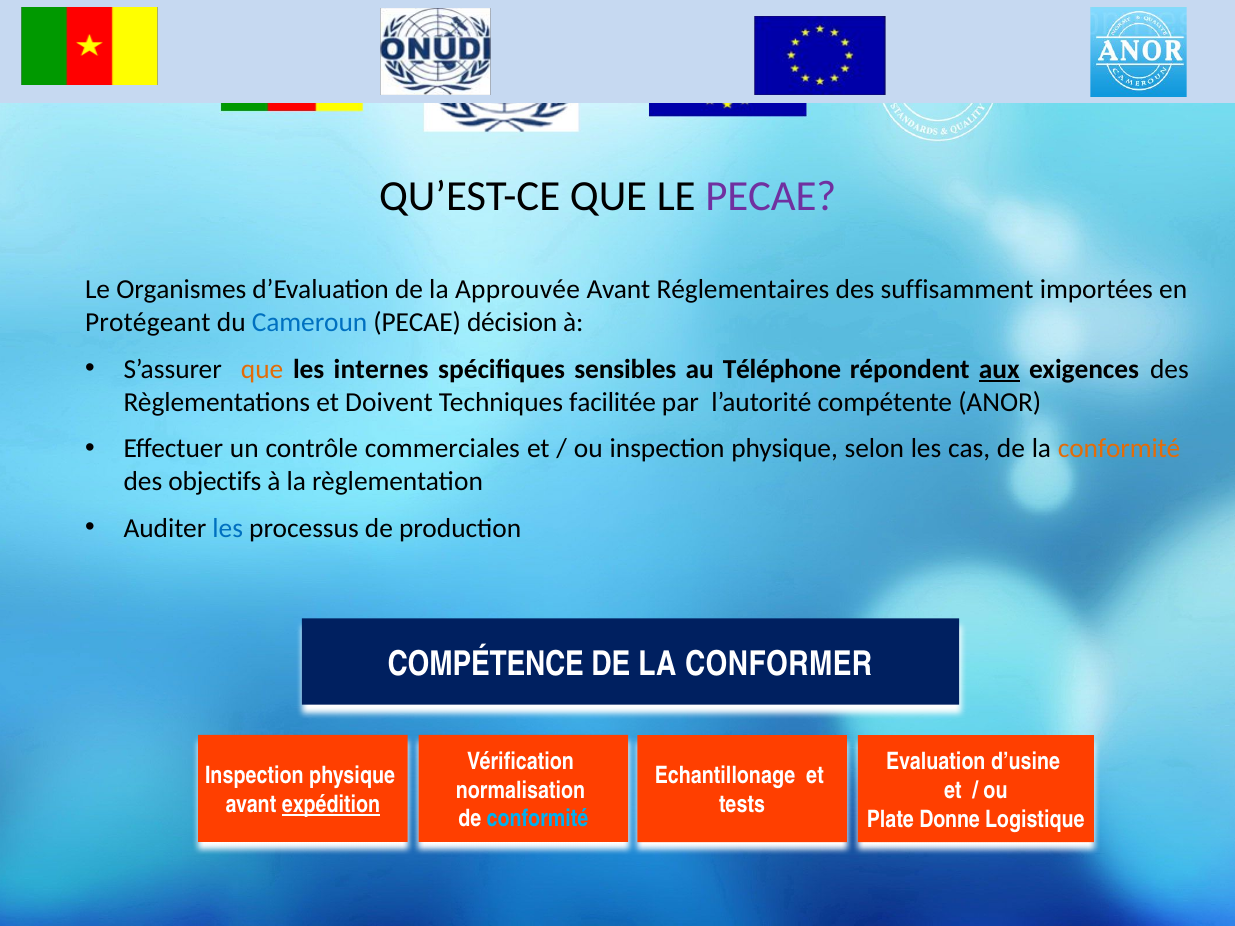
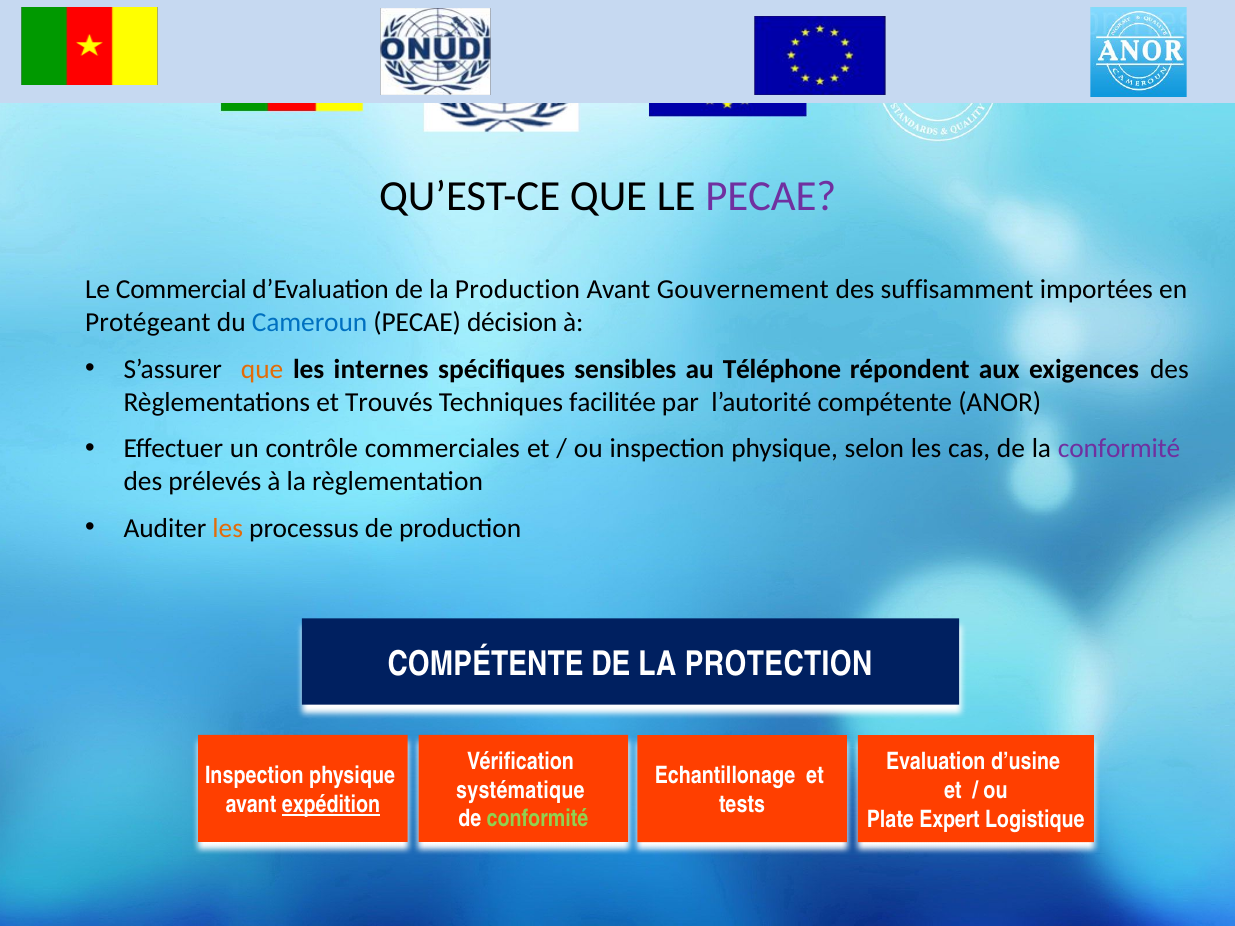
Organismes: Organismes -> Commercial (181, 290)
la Approuvée: Approuvée -> Production (518, 290)
Réglementaires: Réglementaires -> Gouvernement (743, 290)
aux underline: present -> none (999, 369)
Doivent: Doivent -> Trouvés (389, 402)
conformité colour: orange -> purple (1119, 449)
objectifs: objectifs -> prélevés (215, 482)
les colour: blue -> orange (228, 528)
COMPÉTENCE: COMPÉTENCE -> COMPÉTENTE (486, 664)
CONFORMER: CONFORMER -> PROTECTION (779, 664)
normalisation: normalisation -> systématique (520, 790)
conformité colour: light blue -> light green (538, 819)
Donne: Donne -> Expert (950, 819)
